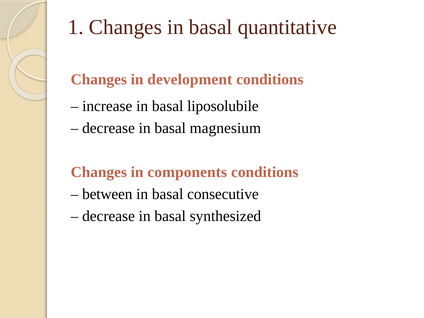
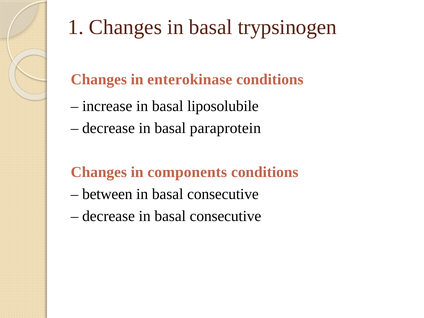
quantitative: quantitative -> trypsinogen (287, 27)
development: development -> enterokinase (190, 80)
magnesium: magnesium -> paraprotein (225, 128)
decrease in basal synthesized: synthesized -> consecutive (225, 216)
